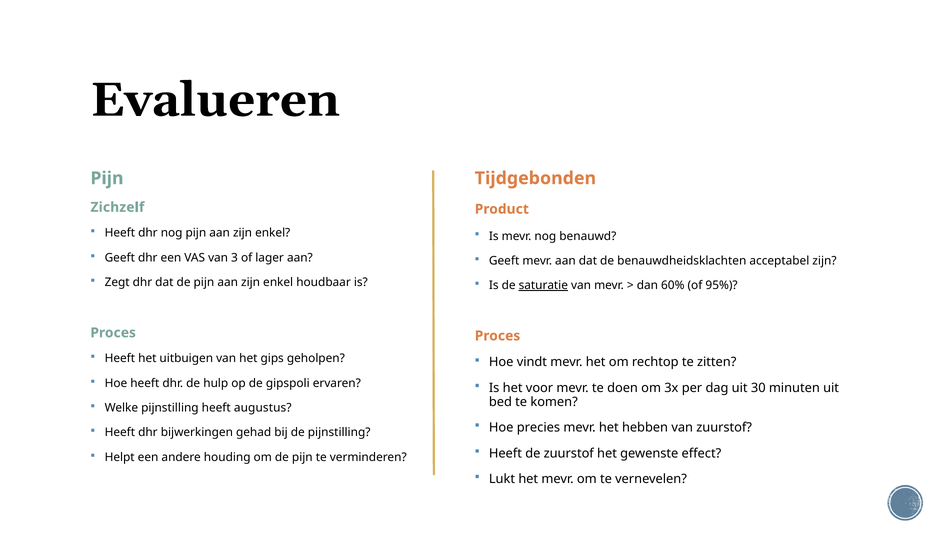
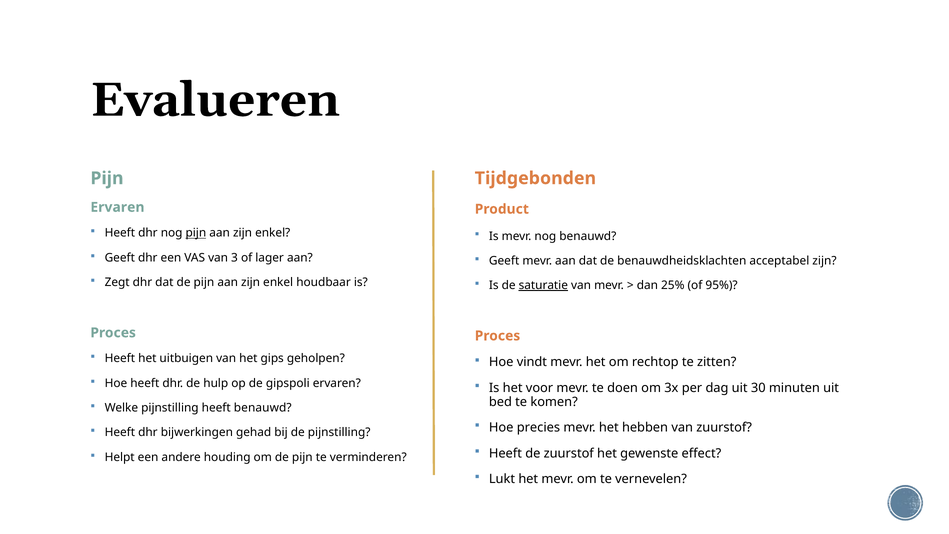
Zichzelf: Zichzelf -> Ervaren (117, 207)
pijn underline: none -> present (196, 233)
60%: 60% -> 25% (673, 285)
heeft augustus: augustus -> benauwd (263, 408)
